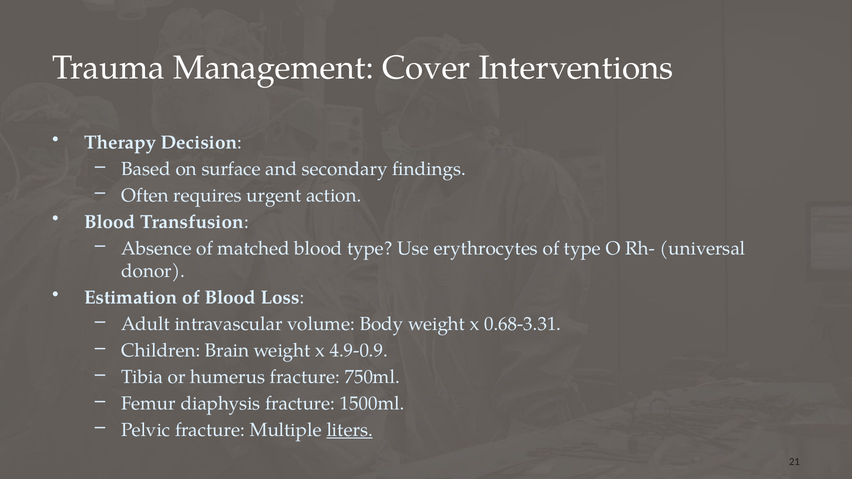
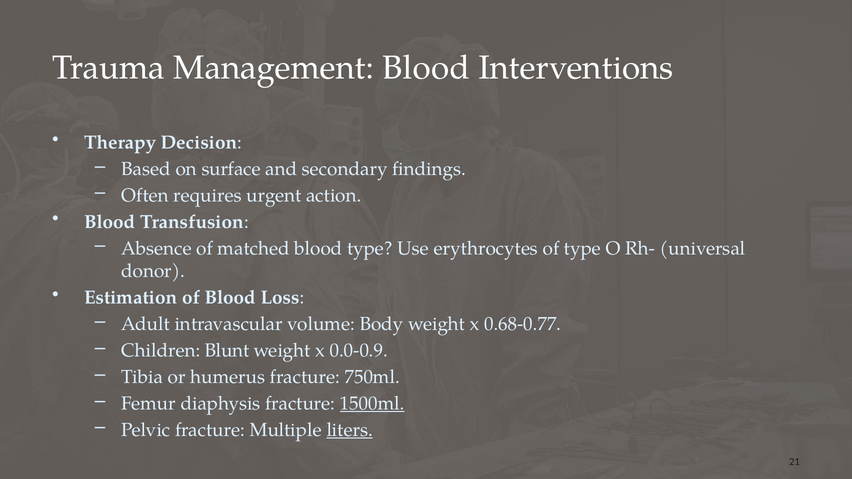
Management Cover: Cover -> Blood (426, 68)
0.68-3.31: 0.68-3.31 -> 0.68-0.77 (523, 324)
Brain: Brain -> Blunt (227, 351)
4.9-0.9: 4.9-0.9 -> 0.0-0.9 (359, 351)
1500ml underline: none -> present (372, 404)
